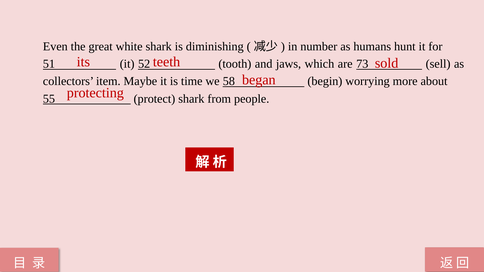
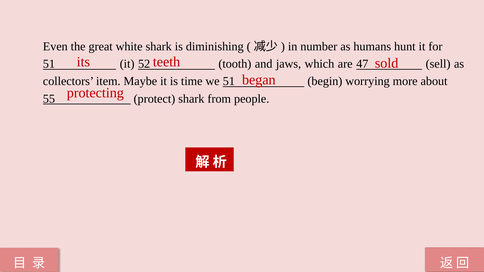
73: 73 -> 47 (362, 64)
we 58: 58 -> 51 (229, 81)
